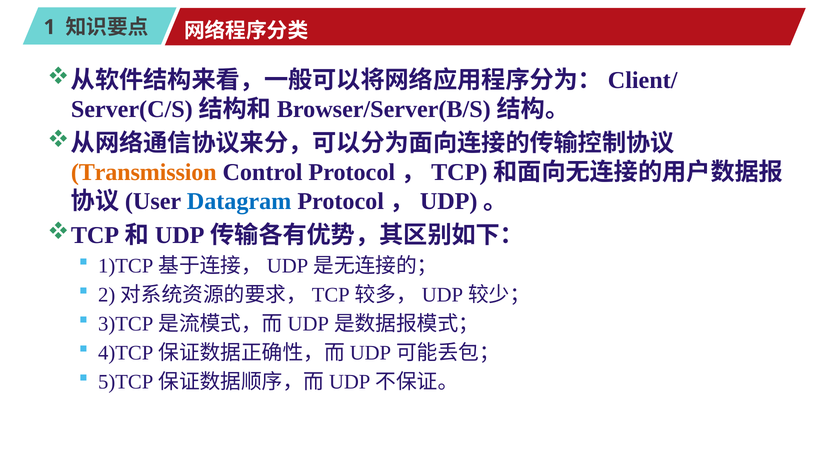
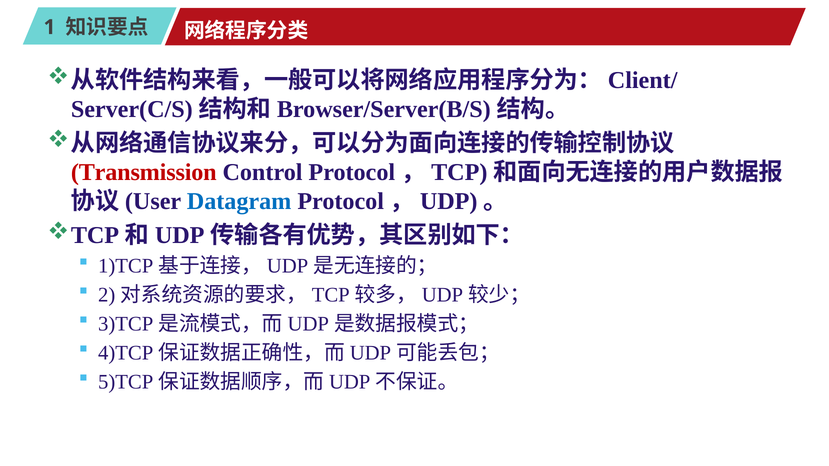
Transmission colour: orange -> red (144, 172)
